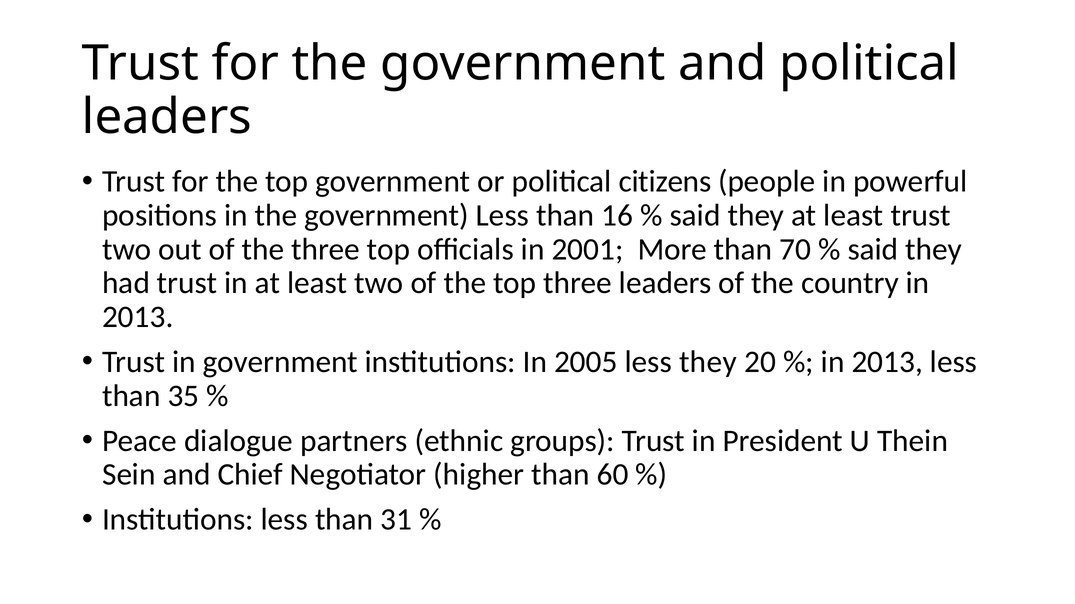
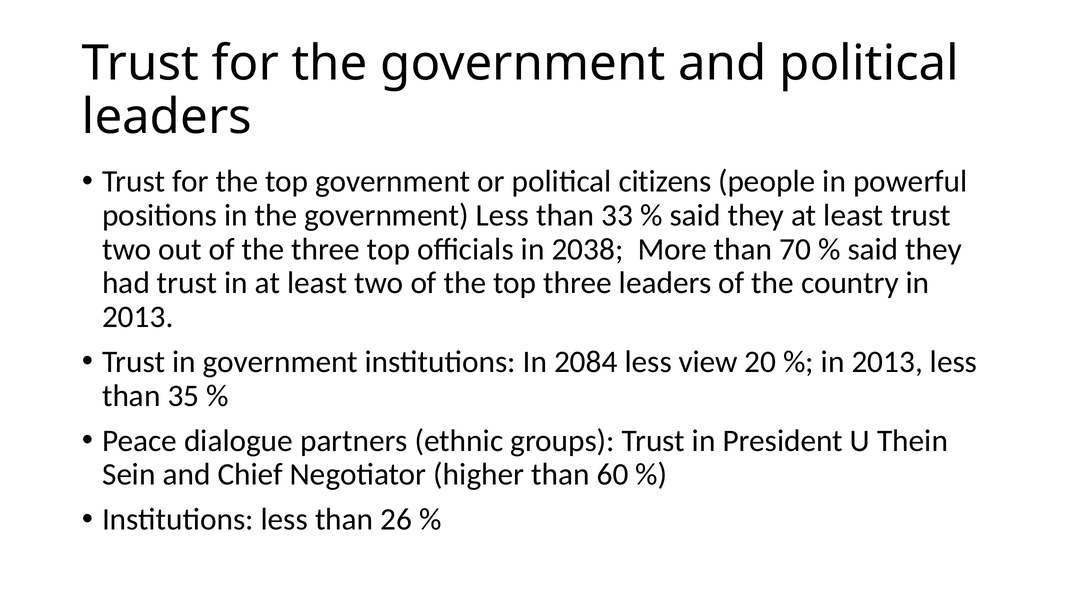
16: 16 -> 33 (617, 216)
2001: 2001 -> 2038 (588, 249)
2005: 2005 -> 2084 (586, 362)
less they: they -> view (708, 362)
31: 31 -> 26 (396, 520)
